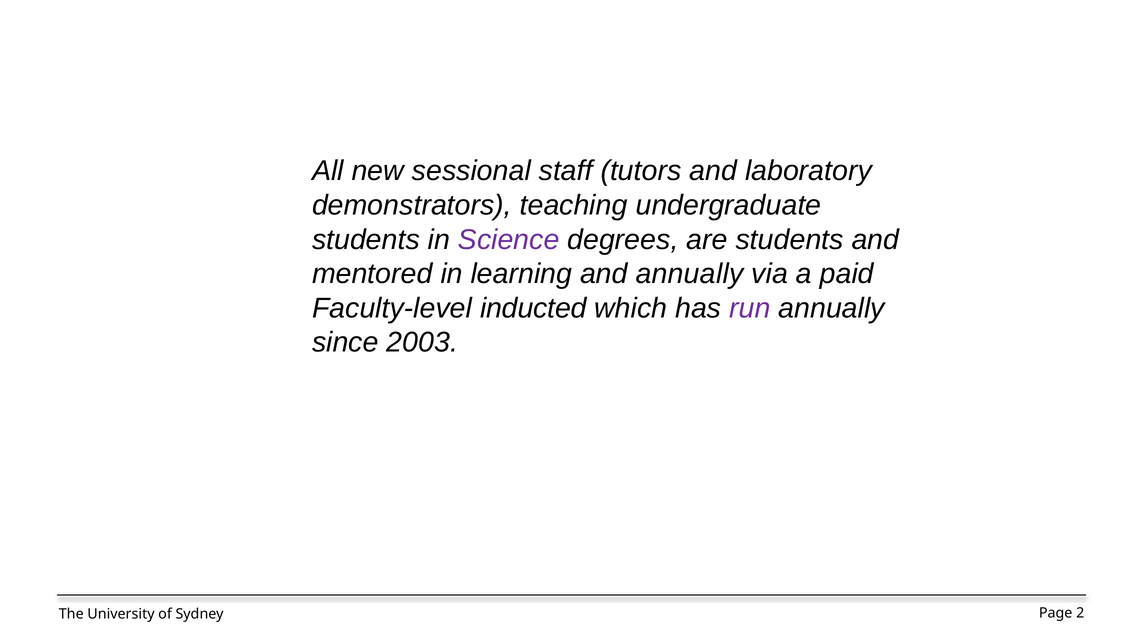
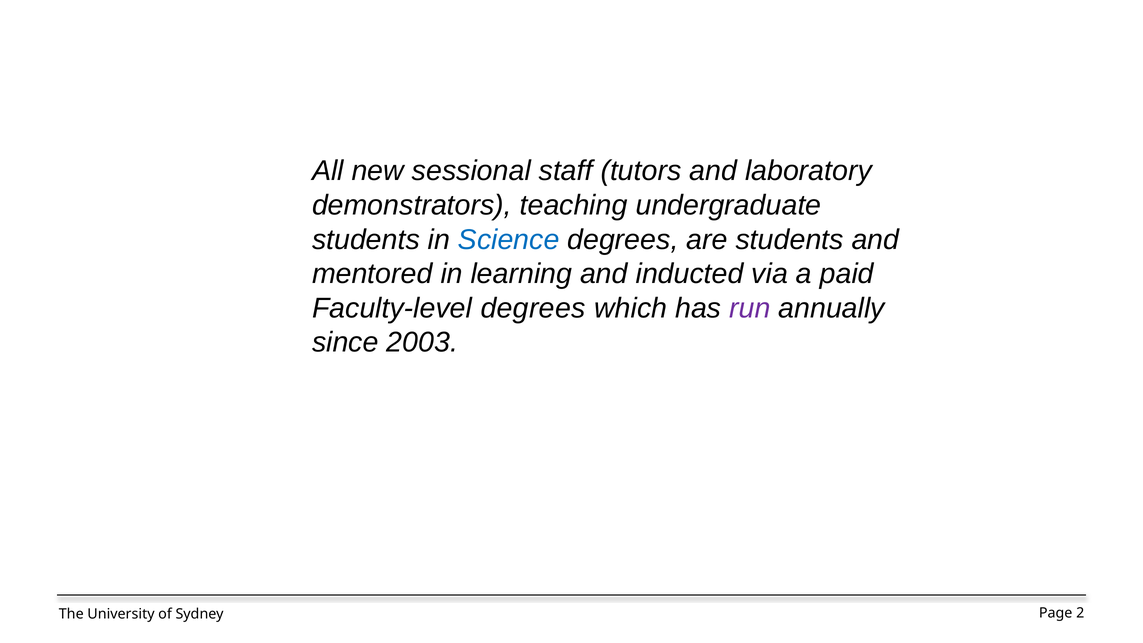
Science colour: purple -> blue (509, 240)
and annually: annually -> inducted (690, 274)
Faculty-level inducted: inducted -> degrees (533, 308)
